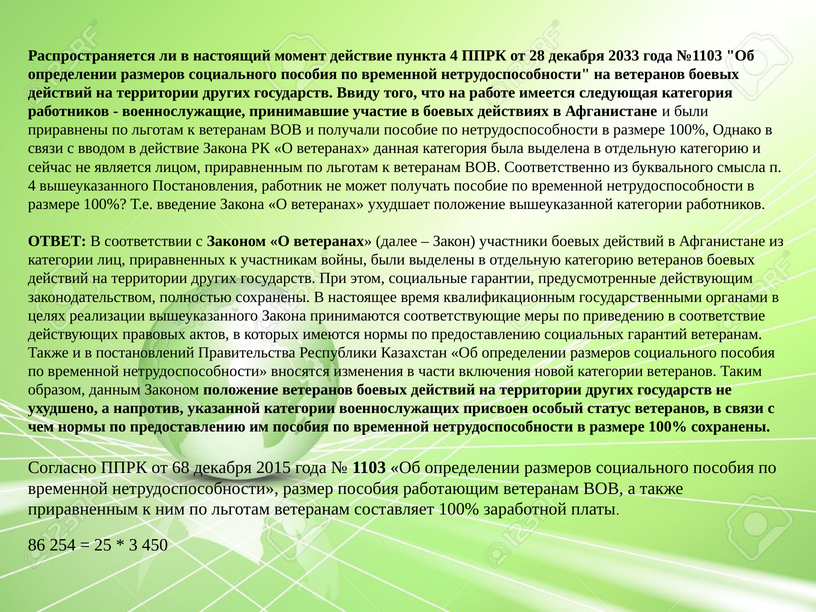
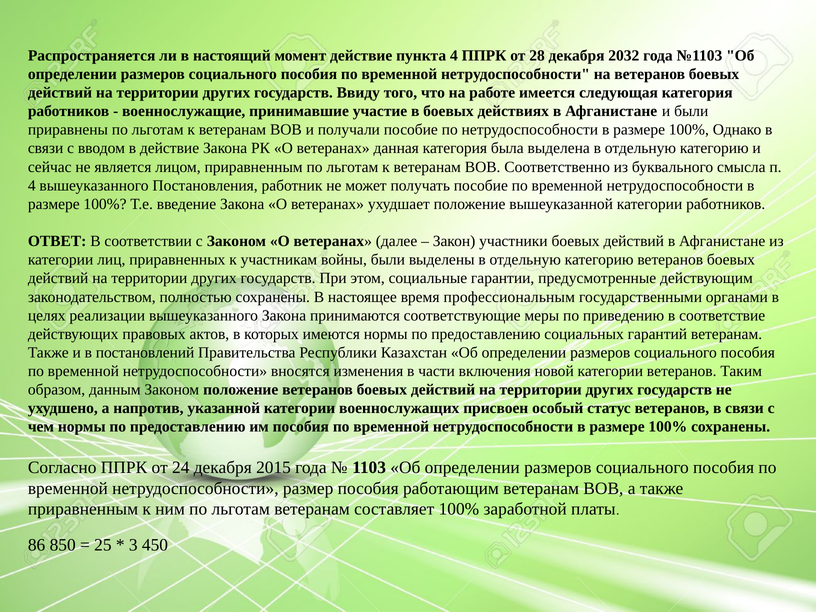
2033: 2033 -> 2032 (624, 56)
квалификационным: квалификационным -> профессиональным (509, 297)
68: 68 -> 24 (181, 468)
254: 254 -> 850 (63, 545)
